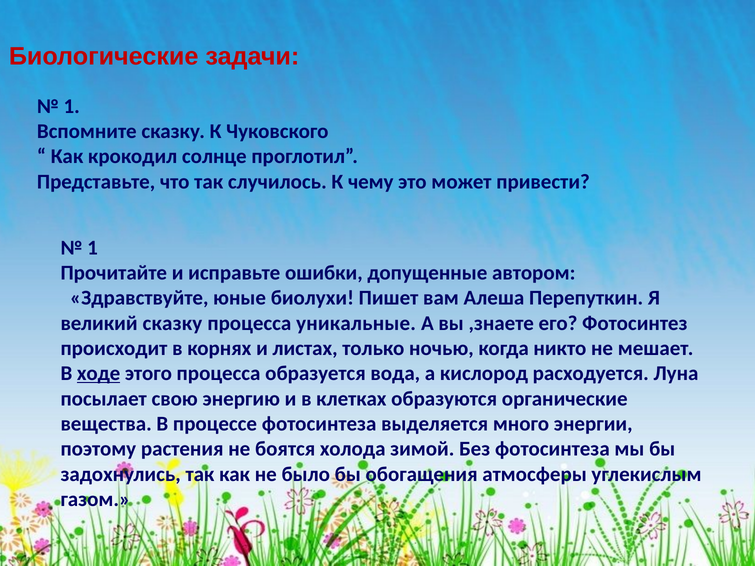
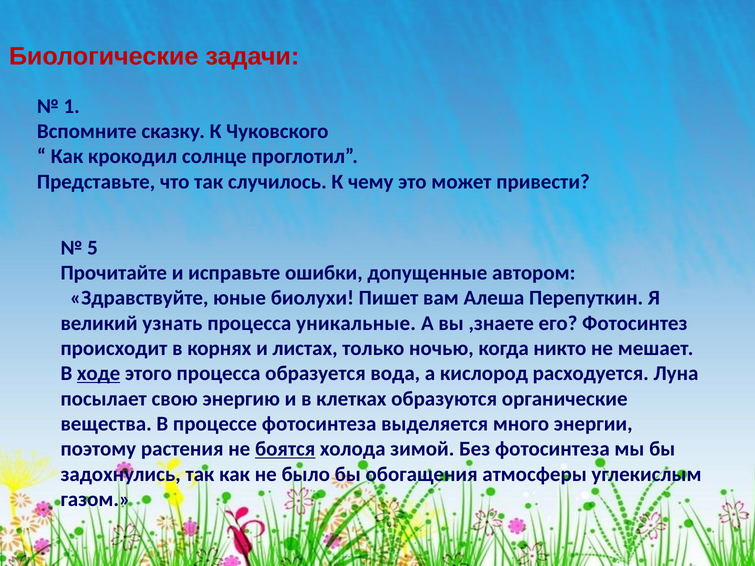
1: 1 -> 5 (92, 248)
великий сказку: сказку -> узнать (172, 323)
боятся underline: none -> present (285, 449)
